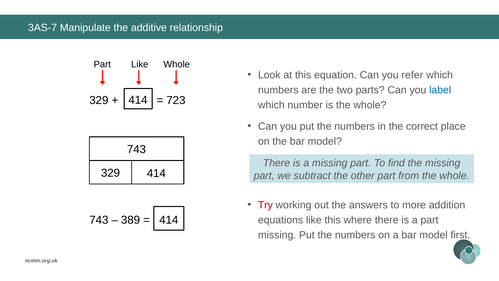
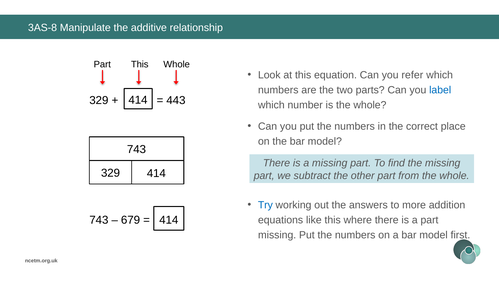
3AS-7: 3AS-7 -> 3AS-8 (43, 28)
Part Like: Like -> This (140, 64)
723: 723 -> 443 (176, 100)
Try colour: red -> blue (265, 205)
389: 389 -> 679 (131, 220)
